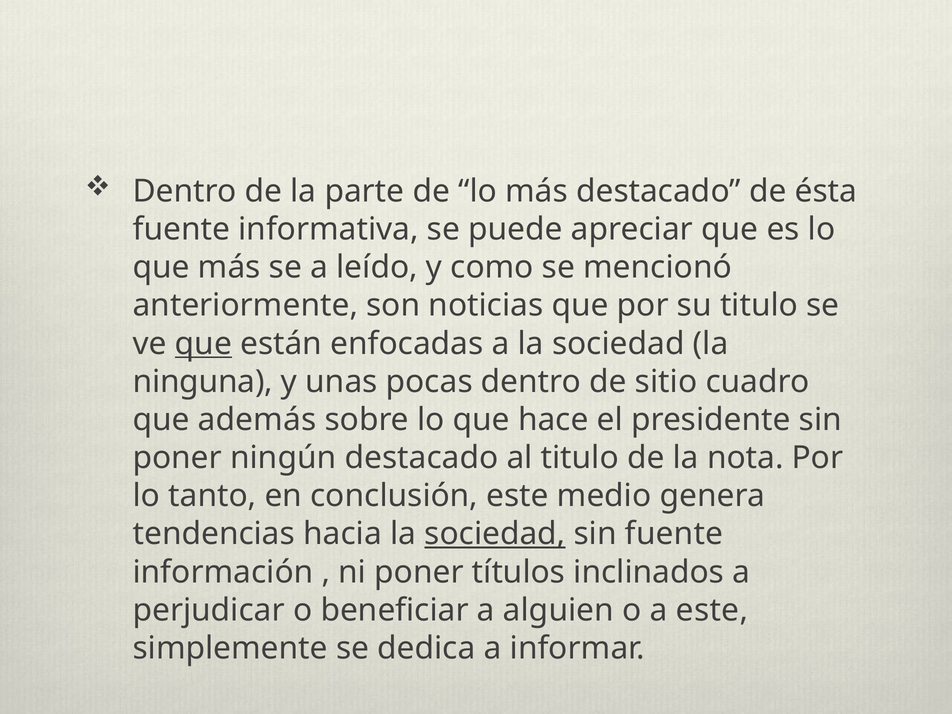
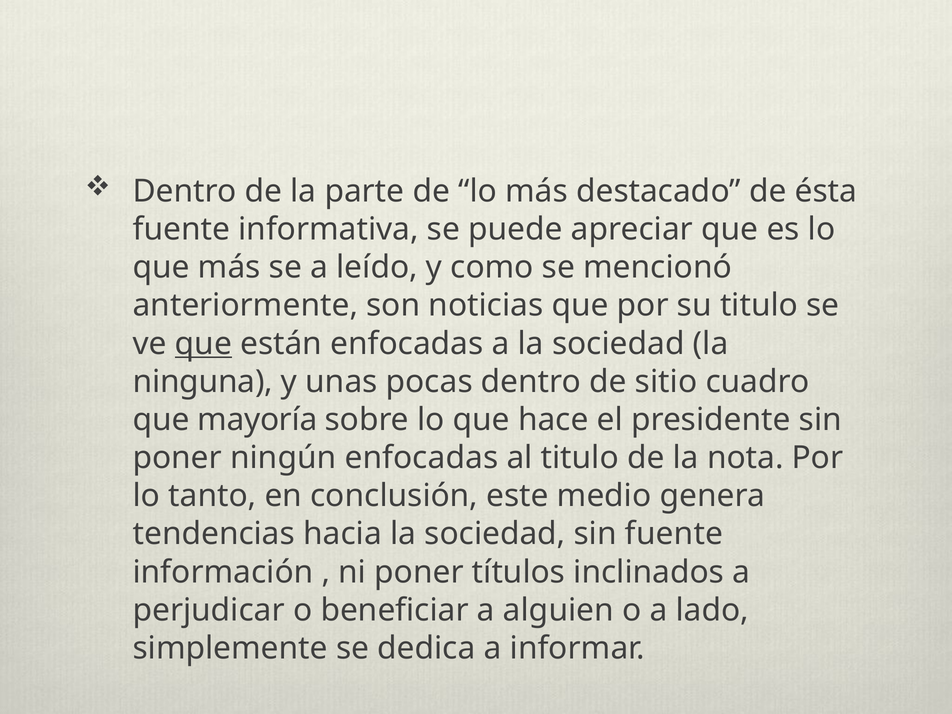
además: además -> mayoría (257, 420)
ningún destacado: destacado -> enfocadas (421, 458)
sociedad underline: present -> none (495, 534)
a este: este -> lado (712, 610)
